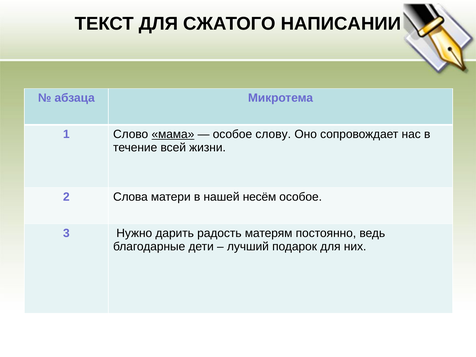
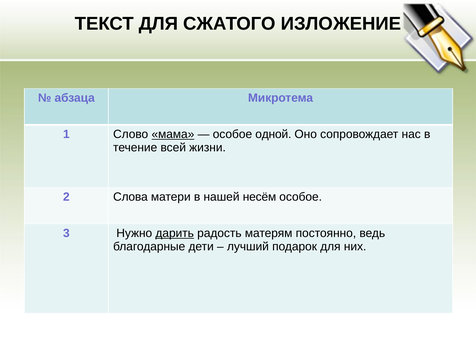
НАПИСАНИИ: НАПИСАНИИ -> ИЗЛОЖЕНИЕ (341, 24)
слову: слову -> одной (273, 134)
дарить underline: none -> present (175, 233)
